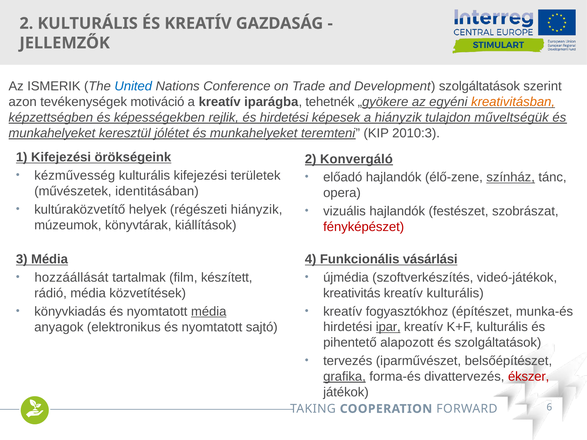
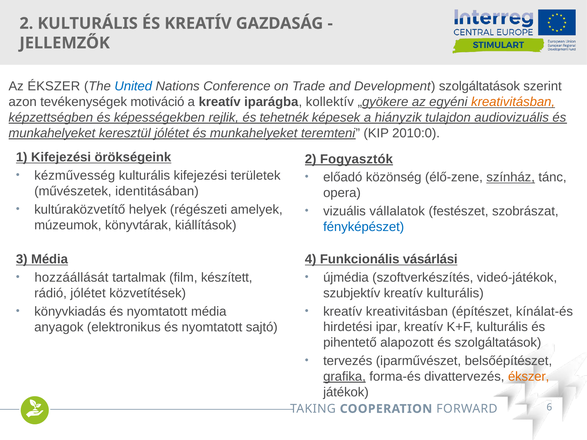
Az ISMERIK: ISMERIK -> ÉKSZER (54, 86)
tehetnék: tehetnék -> kollektív (330, 102)
és hirdetési: hirdetési -> tehetnék (284, 117)
műveltségük: műveltségük -> audiovizuális (512, 117)
2010:3: 2010:3 -> 2010:0 (416, 133)
Konvergáló: Konvergáló -> Fogyasztók (356, 159)
előadó hajlandók: hajlandók -> közönség (394, 177)
régészeti hiányzik: hiányzik -> amelyek (257, 210)
vizuális hajlandók: hajlandók -> vállalatok (397, 211)
fényképészet colour: red -> blue (364, 227)
kreativitás: kreativitás -> szubjektív (352, 293)
rádió média: média -> jólétet (88, 293)
média underline: present -> none (209, 312)
kreatív fogyasztókhoz: fogyasztókhoz -> kreativitásban (407, 312)
munka-és: munka-és -> kínálat-és (544, 312)
ipar underline: present -> none (388, 327)
ékszer colour: red -> orange (529, 377)
